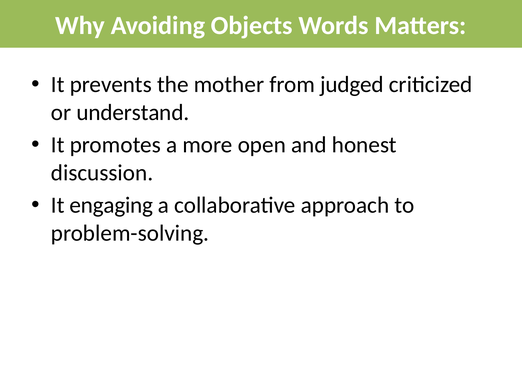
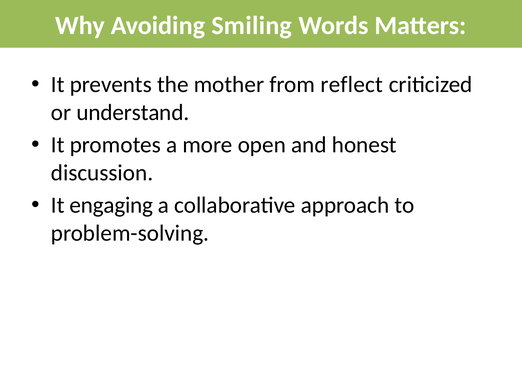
Objects: Objects -> Smiling (252, 26)
judged: judged -> reflect (352, 85)
